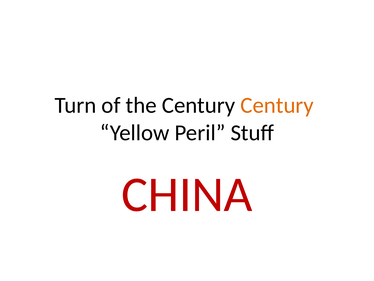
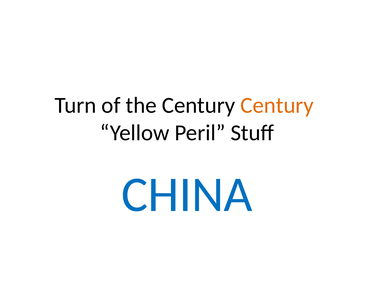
CHINA colour: red -> blue (187, 194)
